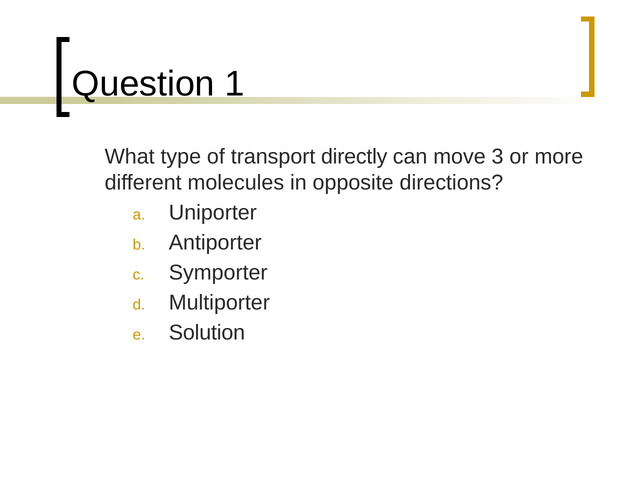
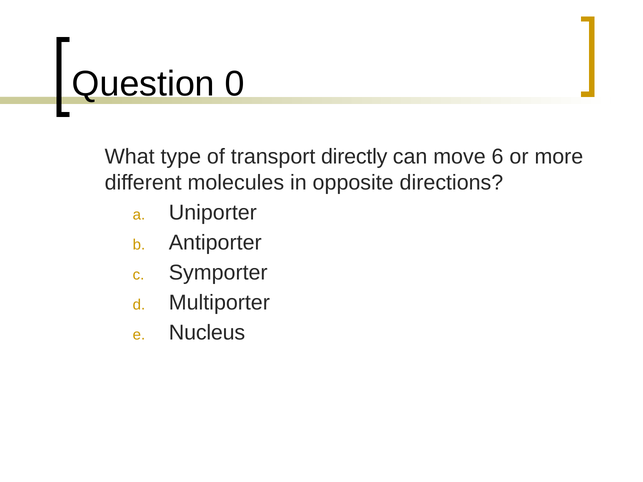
1: 1 -> 0 (235, 84)
3: 3 -> 6 (498, 157)
Solution: Solution -> Nucleus (207, 333)
